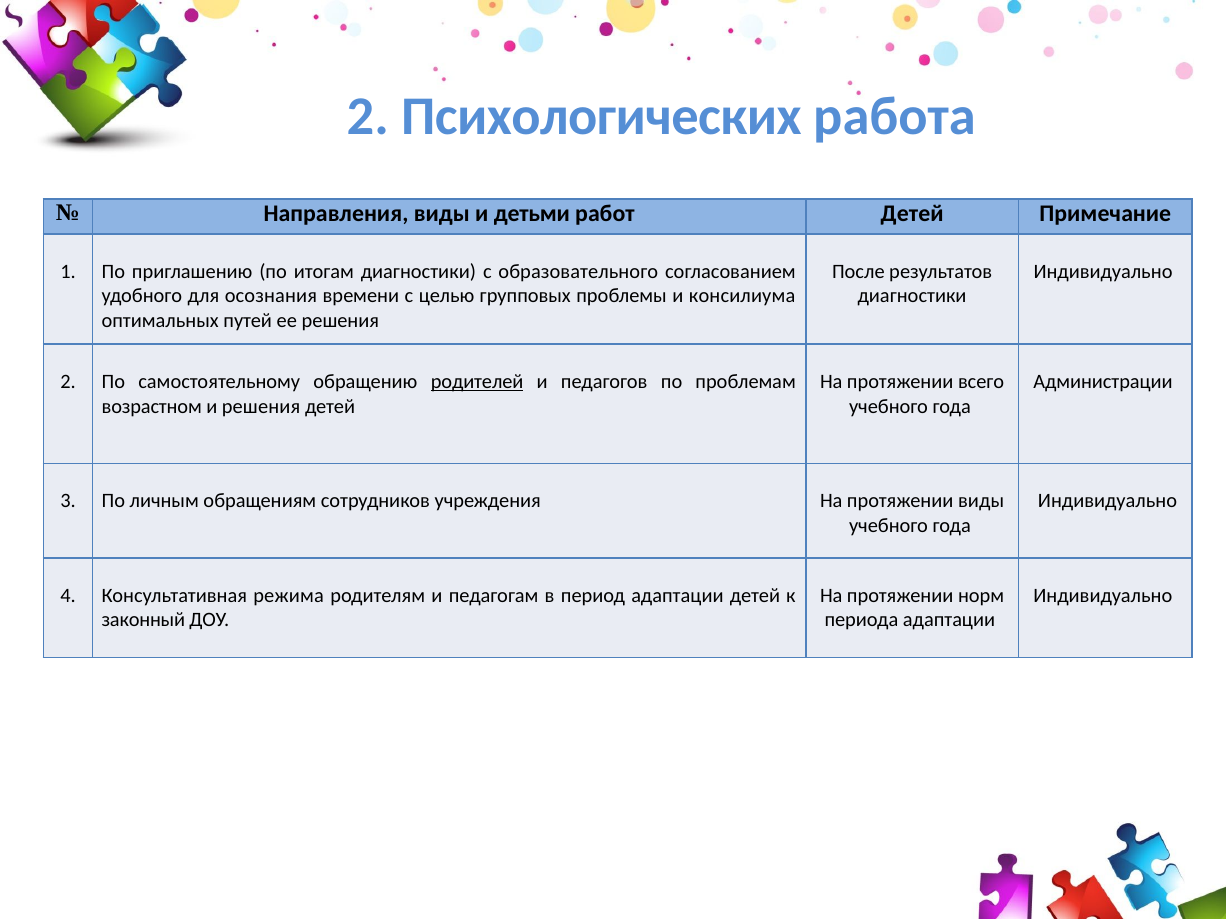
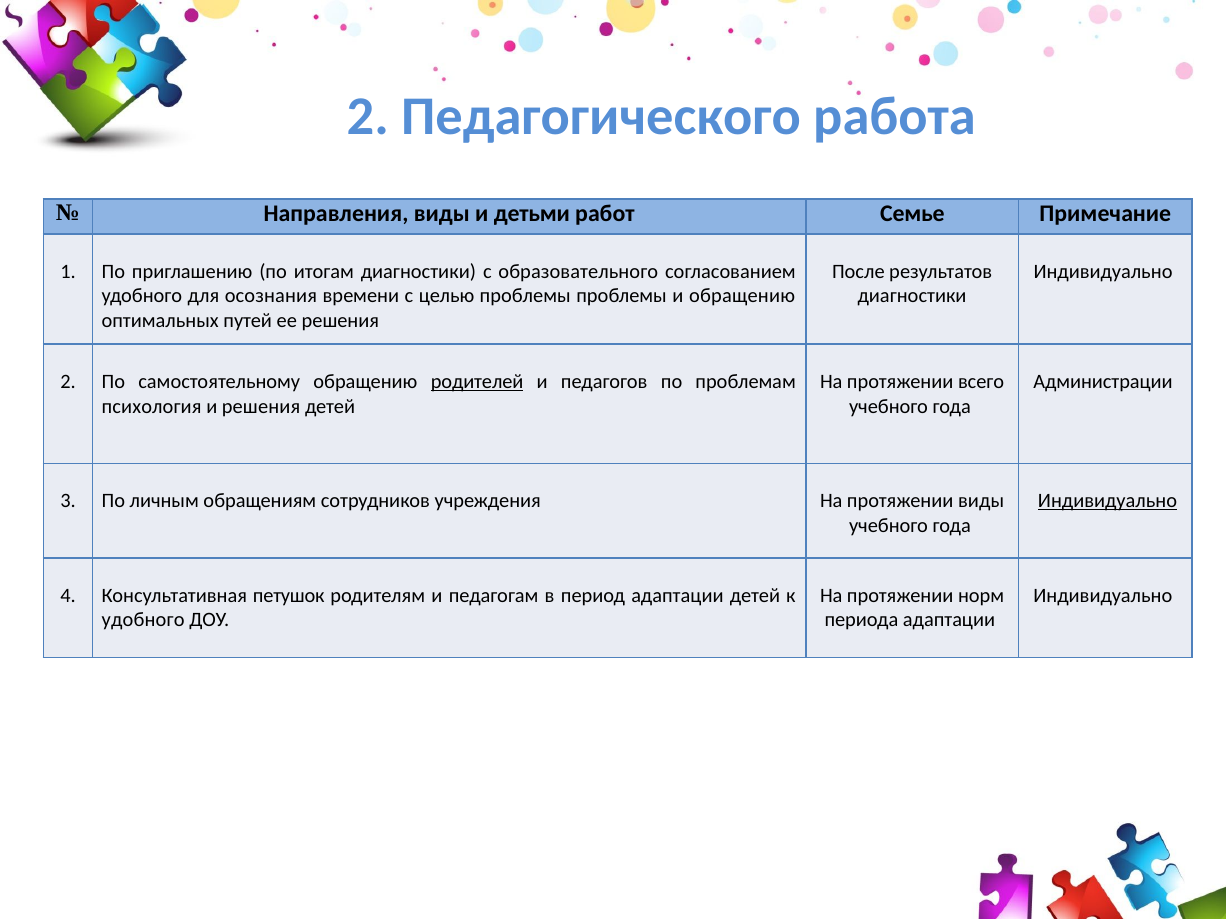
Психологических: Психологических -> Педагогического (601, 116)
работ Детей: Детей -> Семье (912, 214)
целью групповых: групповых -> проблемы (525, 296)
и консилиума: консилиума -> обращению (742, 296)
возрастном: возрастном -> психология (152, 407)
Индивидуально underline: none -> present (1108, 501)
режима: режима -> петушок (289, 596)
законный: законный -> удобного (143, 621)
